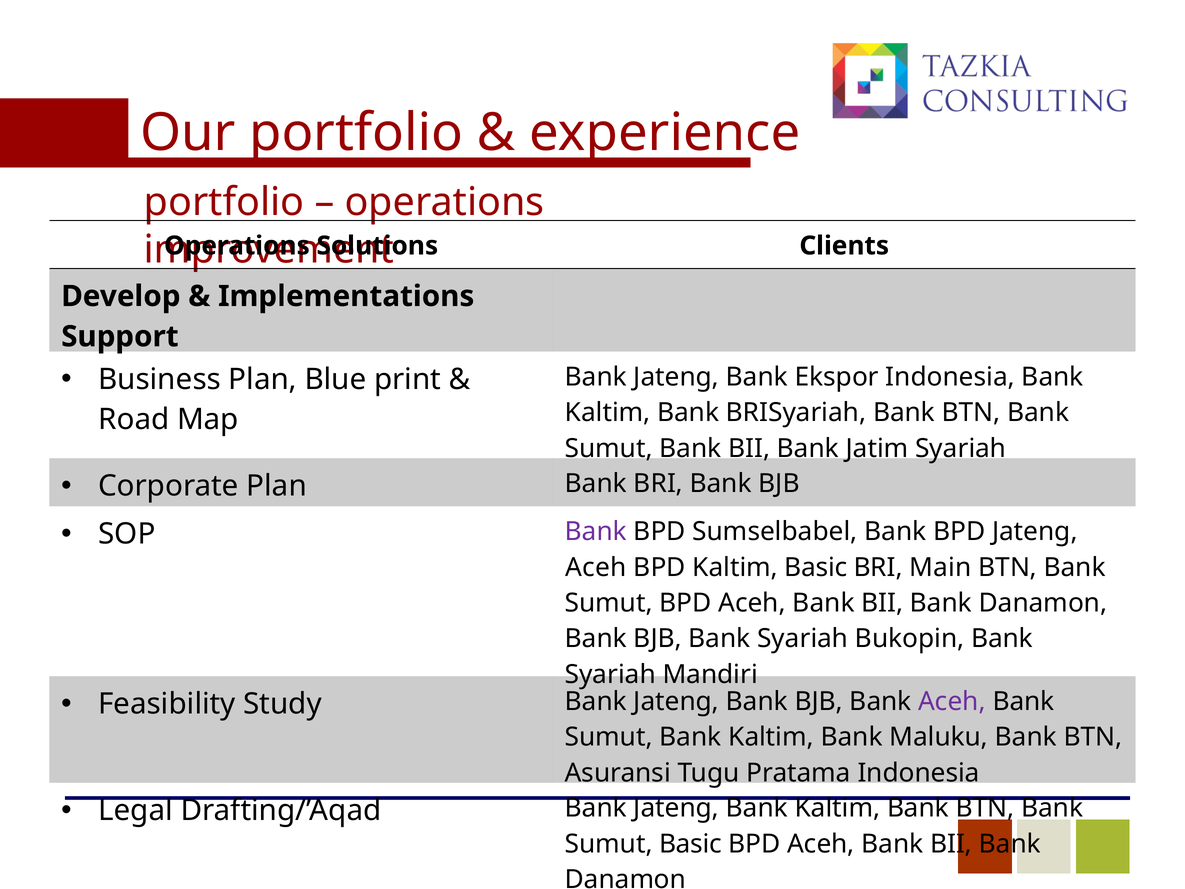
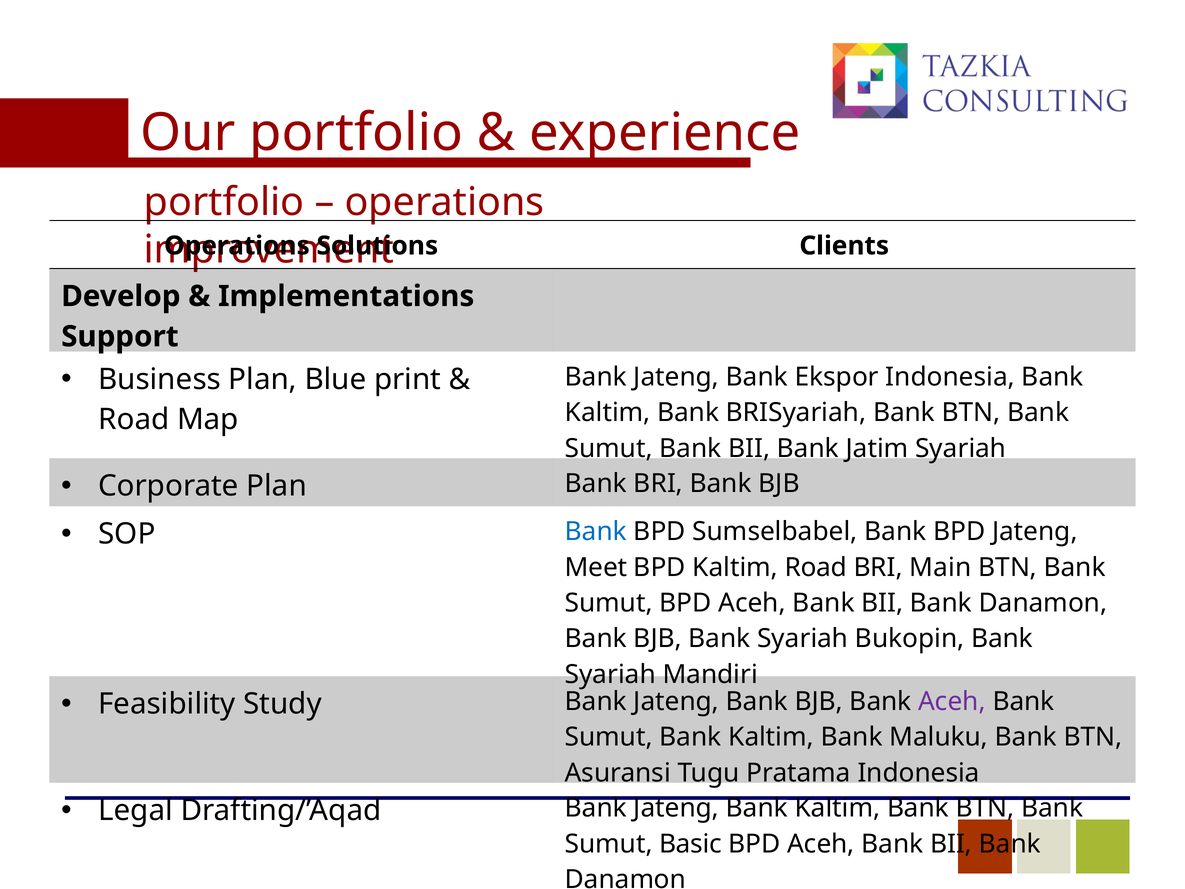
Bank colour: purple -> blue (596, 531)
Aceh: Aceh -> Meet (596, 567)
Kaltim Basic: Basic -> Road (816, 567)
